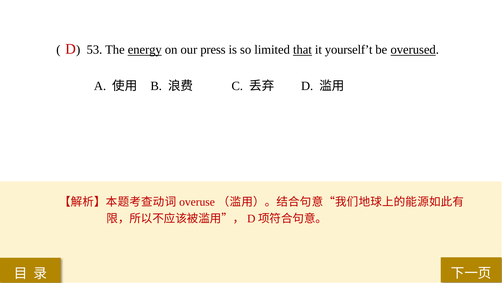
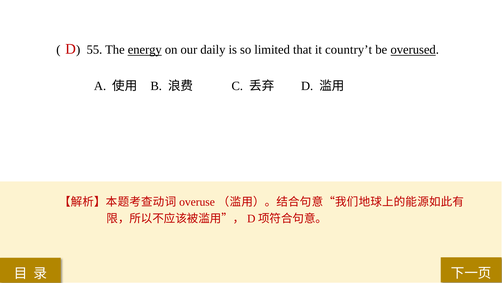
53: 53 -> 55 (94, 50)
press: press -> daily (213, 50)
that underline: present -> none (302, 50)
yourself’t: yourself’t -> country’t (349, 50)
